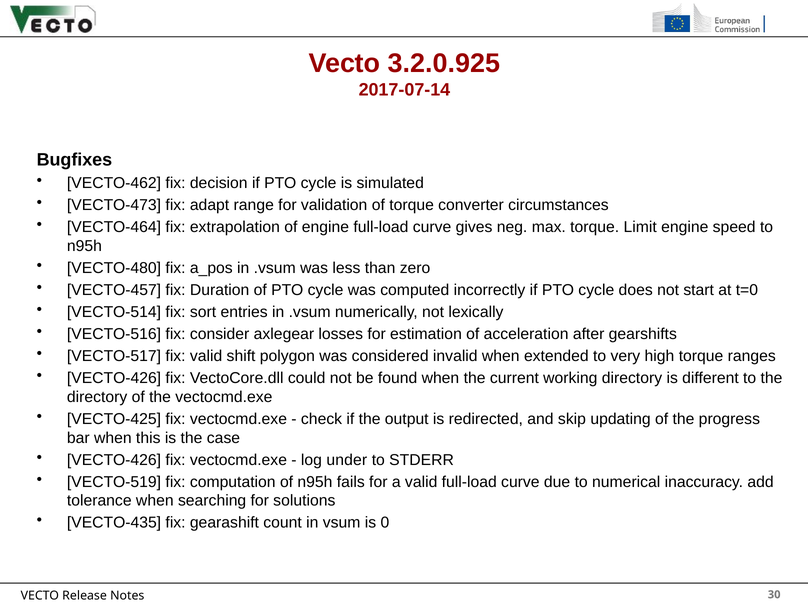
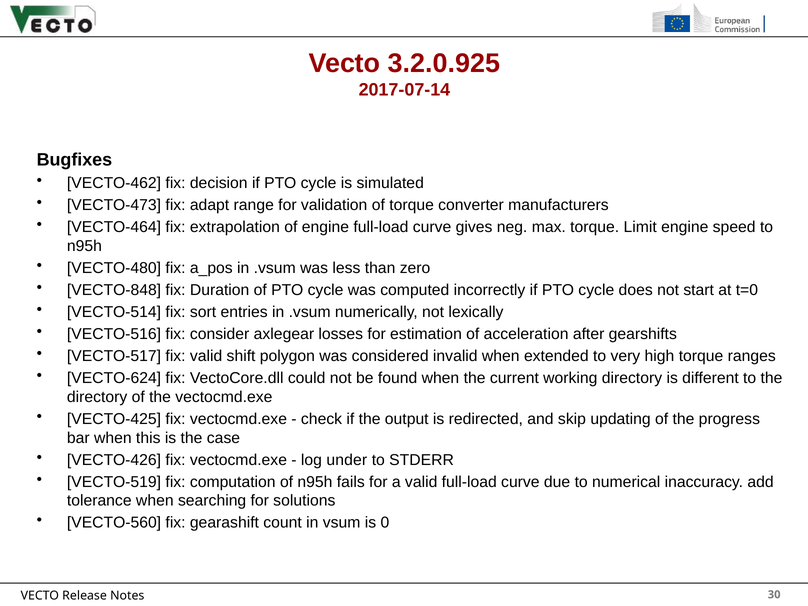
circumstances: circumstances -> manufacturers (558, 205)
VECTO-457: VECTO-457 -> VECTO-848 (114, 290)
VECTO-426: VECTO-426 -> VECTO-624 (114, 378)
VECTO-435: VECTO-435 -> VECTO-560 (114, 523)
